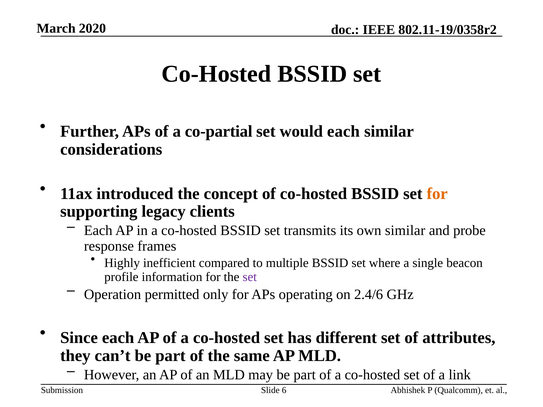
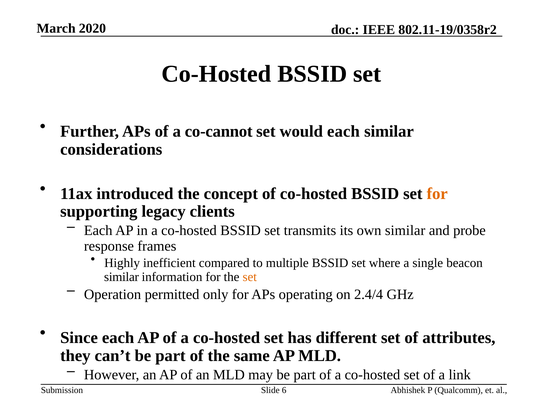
co-partial: co-partial -> co-cannot (219, 131)
profile: profile -> similar (121, 277)
set colour: purple -> orange (250, 277)
2.4/6: 2.4/6 -> 2.4/4 (369, 295)
